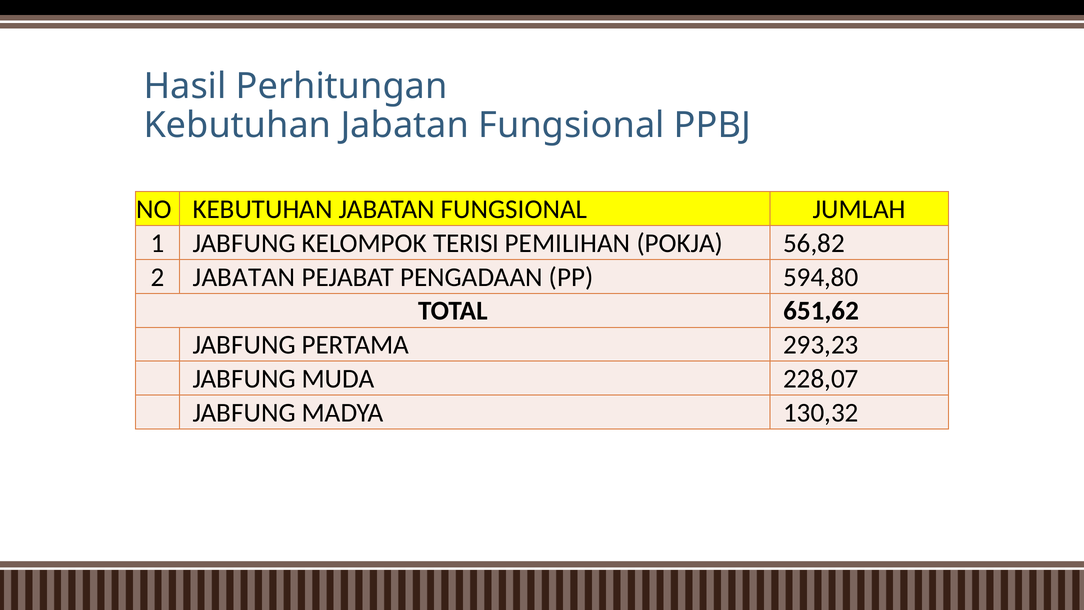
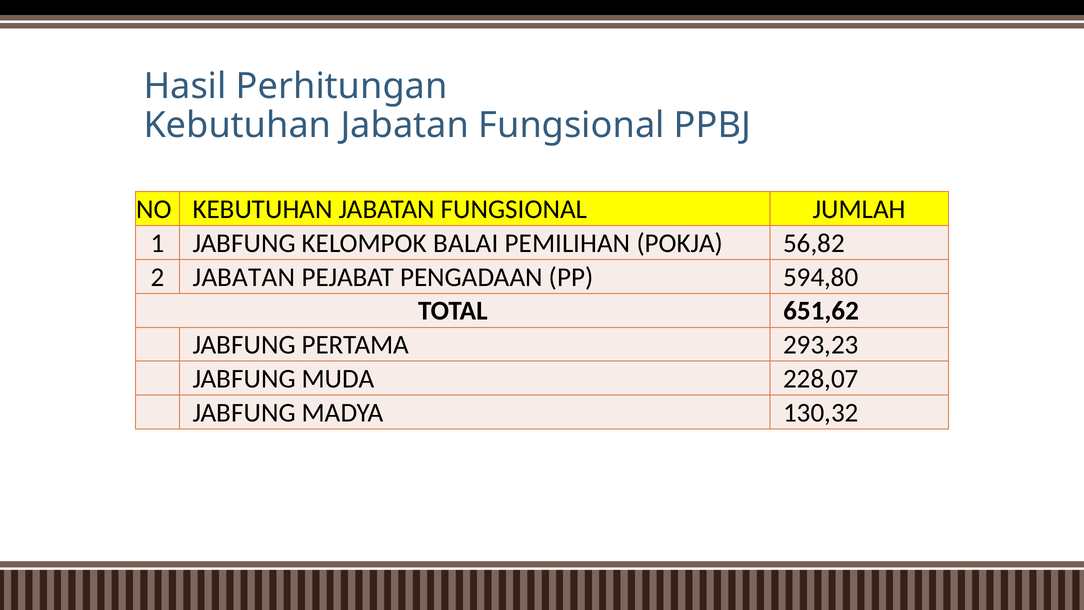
TERISI: TERISI -> BALAI (466, 243)
